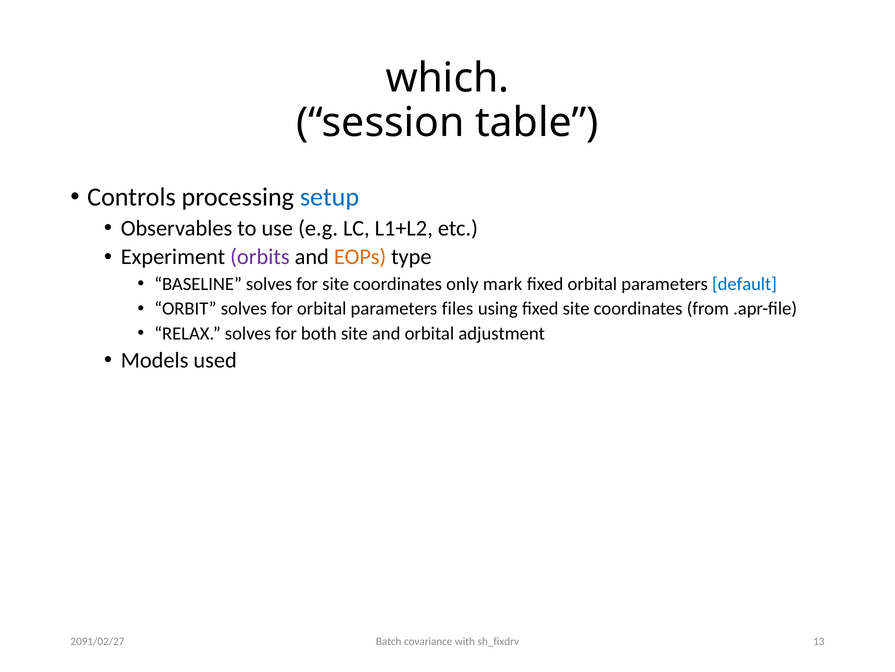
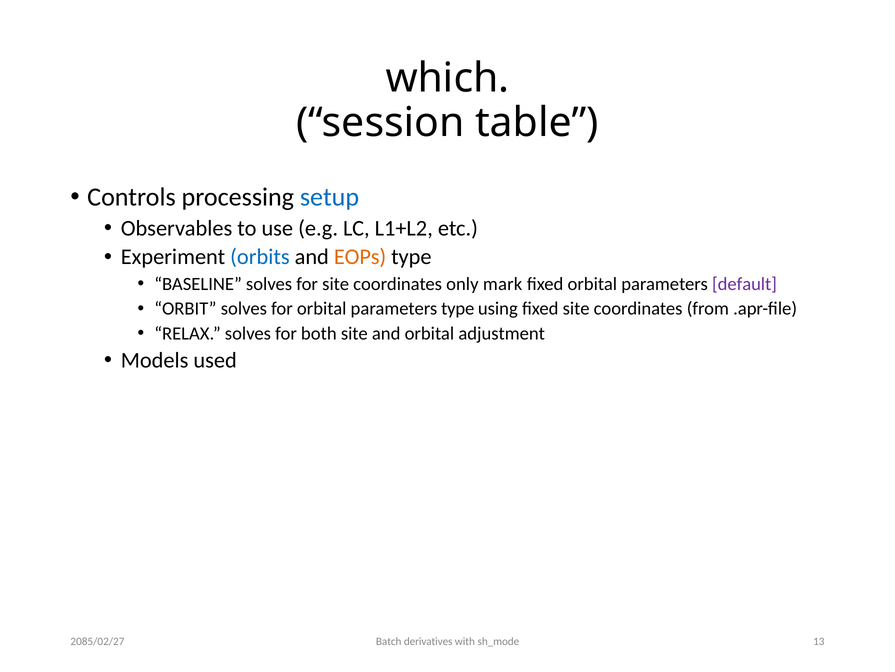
orbits colour: purple -> blue (260, 257)
default colour: blue -> purple (744, 284)
parameters files: files -> type (458, 308)
covariance: covariance -> derivatives (428, 641)
sh_fixdrv: sh_fixdrv -> sh_mode (498, 641)
2091/02/27: 2091/02/27 -> 2085/02/27 (97, 641)
